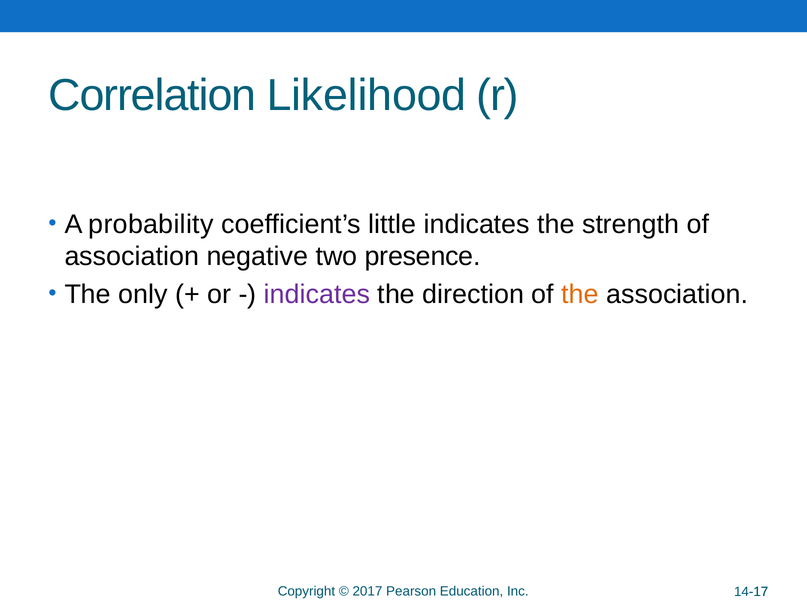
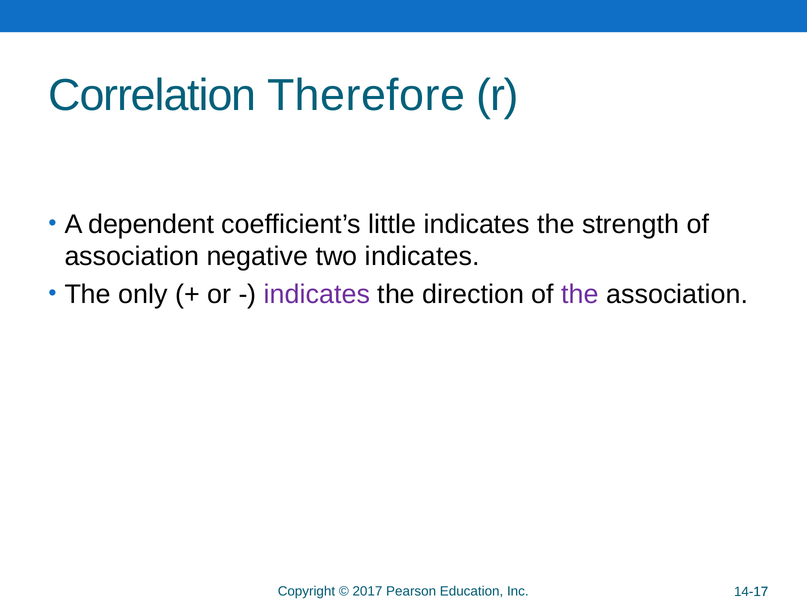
Likelihood: Likelihood -> Therefore (366, 95)
probability: probability -> dependent (151, 224)
two presence: presence -> indicates (422, 257)
the colour: orange -> purple (580, 294)
